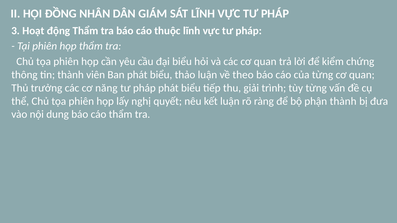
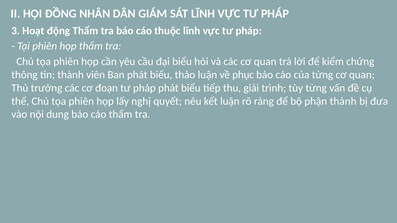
theo: theo -> phục (243, 75)
năng: năng -> đoạn (106, 88)
